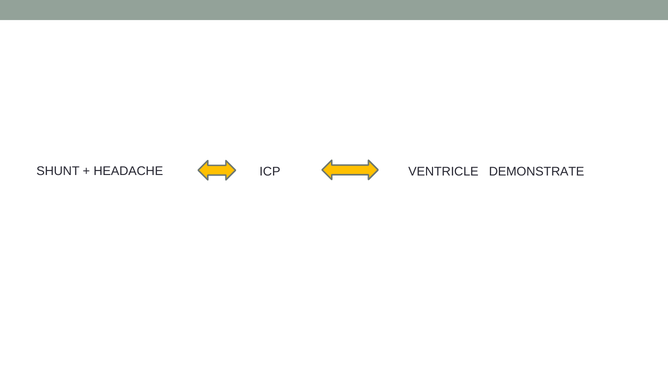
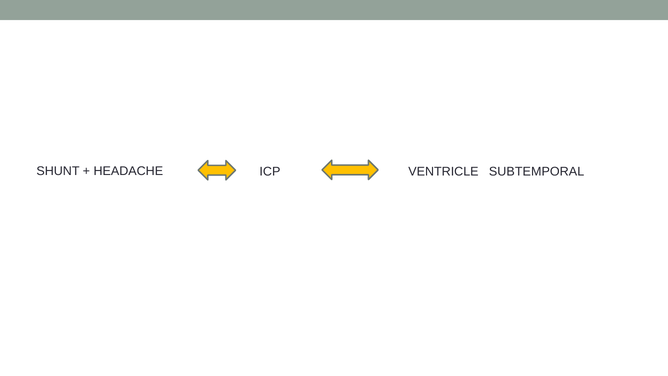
DEMONSTRATE: DEMONSTRATE -> SUBTEMPORAL (537, 172)
